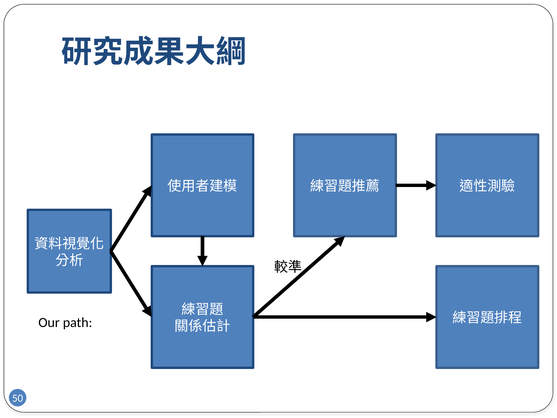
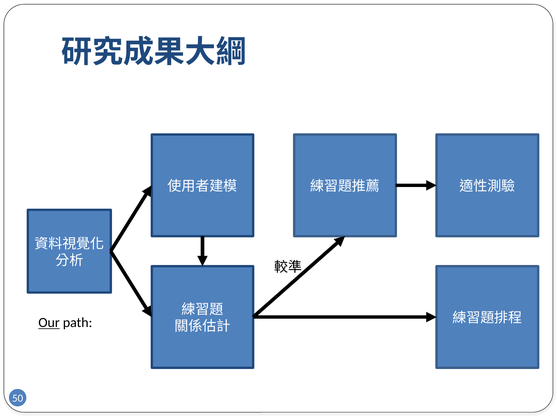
Our underline: none -> present (49, 322)
